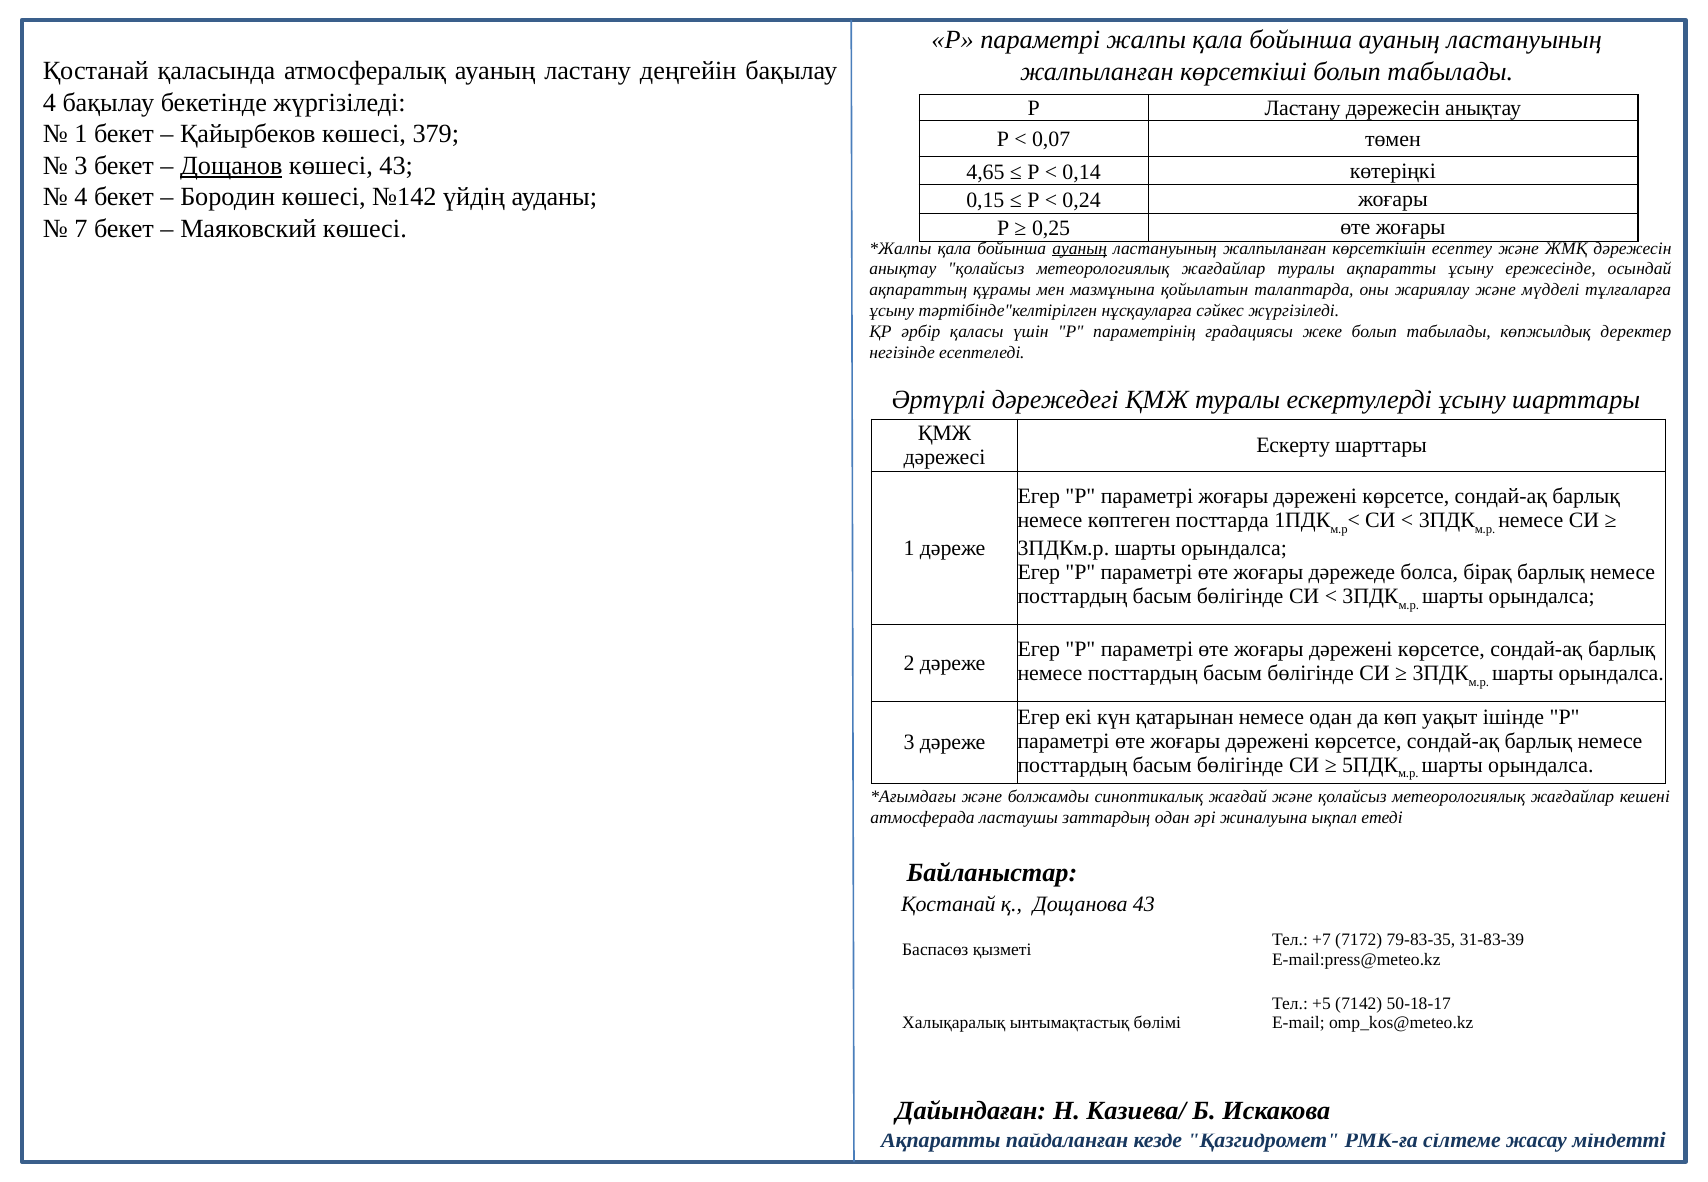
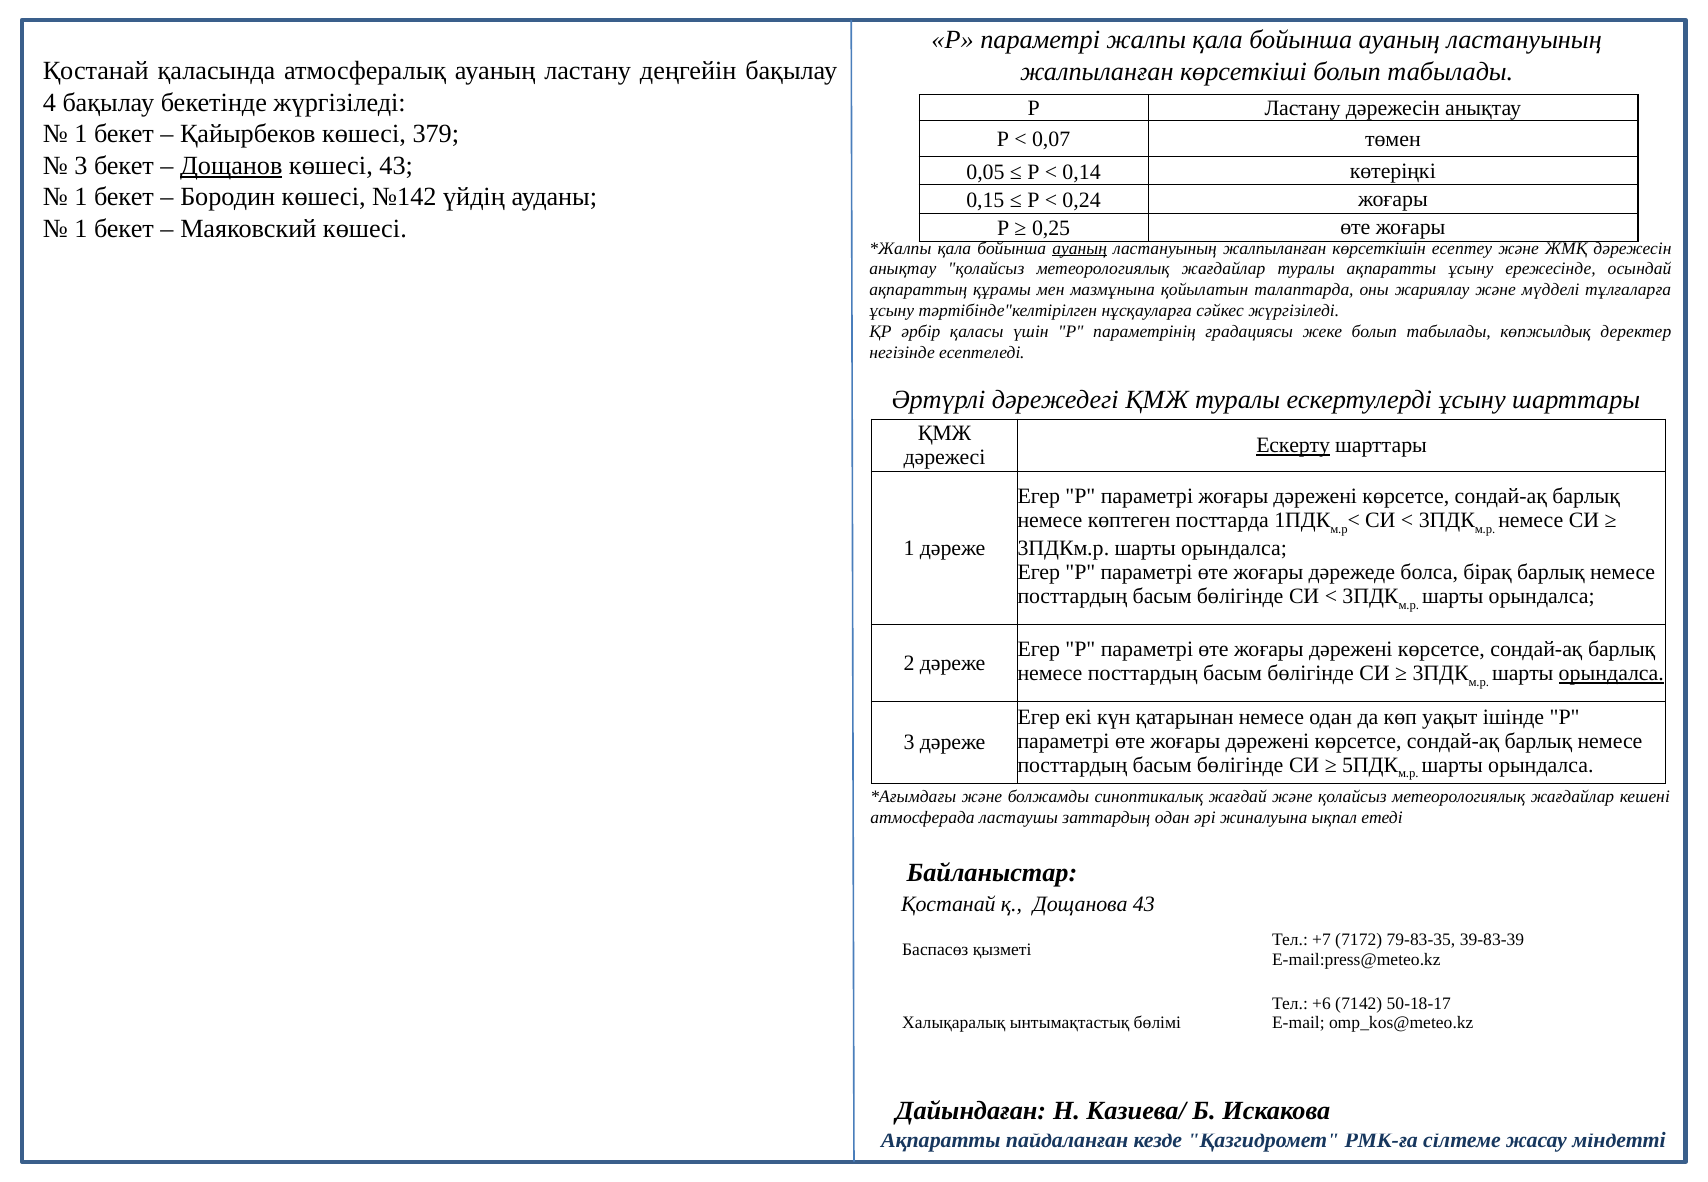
4,65: 4,65 -> 0,05 (985, 172)
4: 4 -> 1 (81, 197)
7: 7 -> 1 (81, 229)
Ескерту underline: none -> present (1293, 446)
орындалса underline: none -> present (1611, 674)
31-83-39: 31-83-39 -> 39-83-39 (1492, 940)
+5: +5 -> +6 (1322, 1004)
